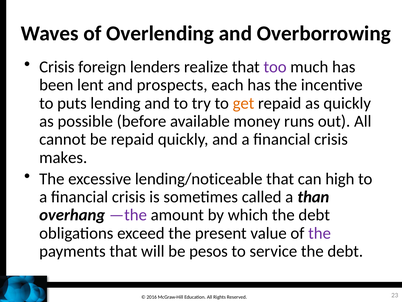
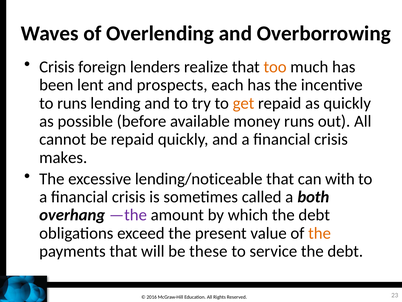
too colour: purple -> orange (275, 67)
to puts: puts -> runs (72, 103)
high: high -> with (340, 179)
than: than -> both (313, 197)
the colour: purple -> orange (320, 233)
pesos: pesos -> these (208, 251)
